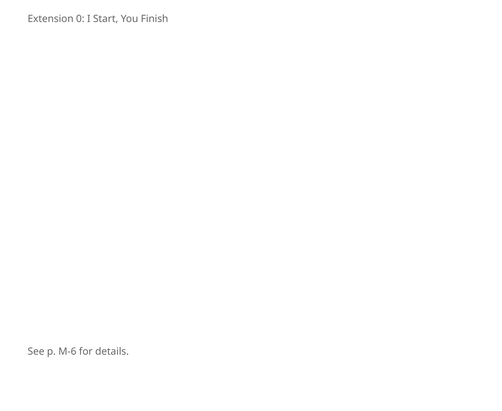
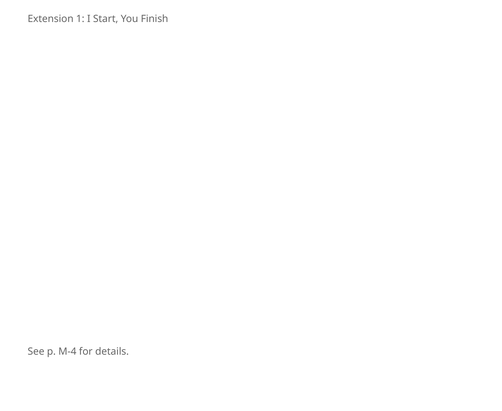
0: 0 -> 1 (80, 19)
M-6: M-6 -> M-4 (67, 352)
